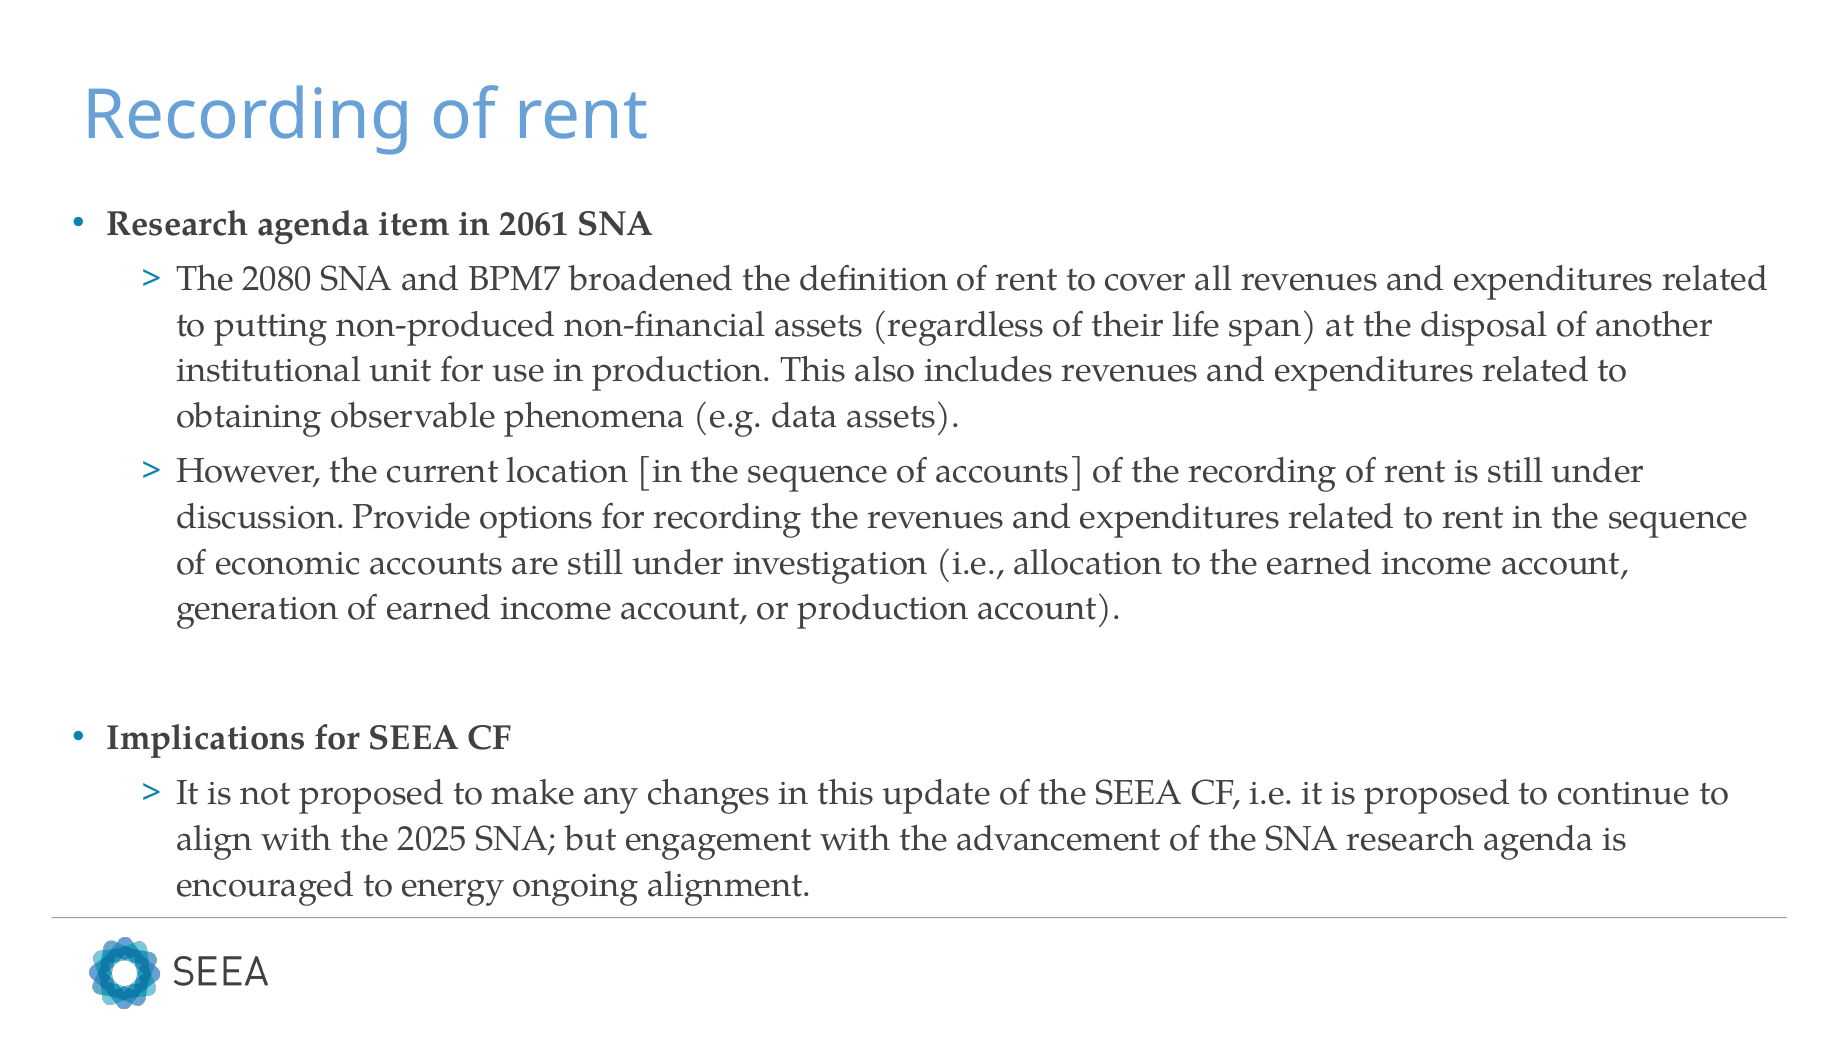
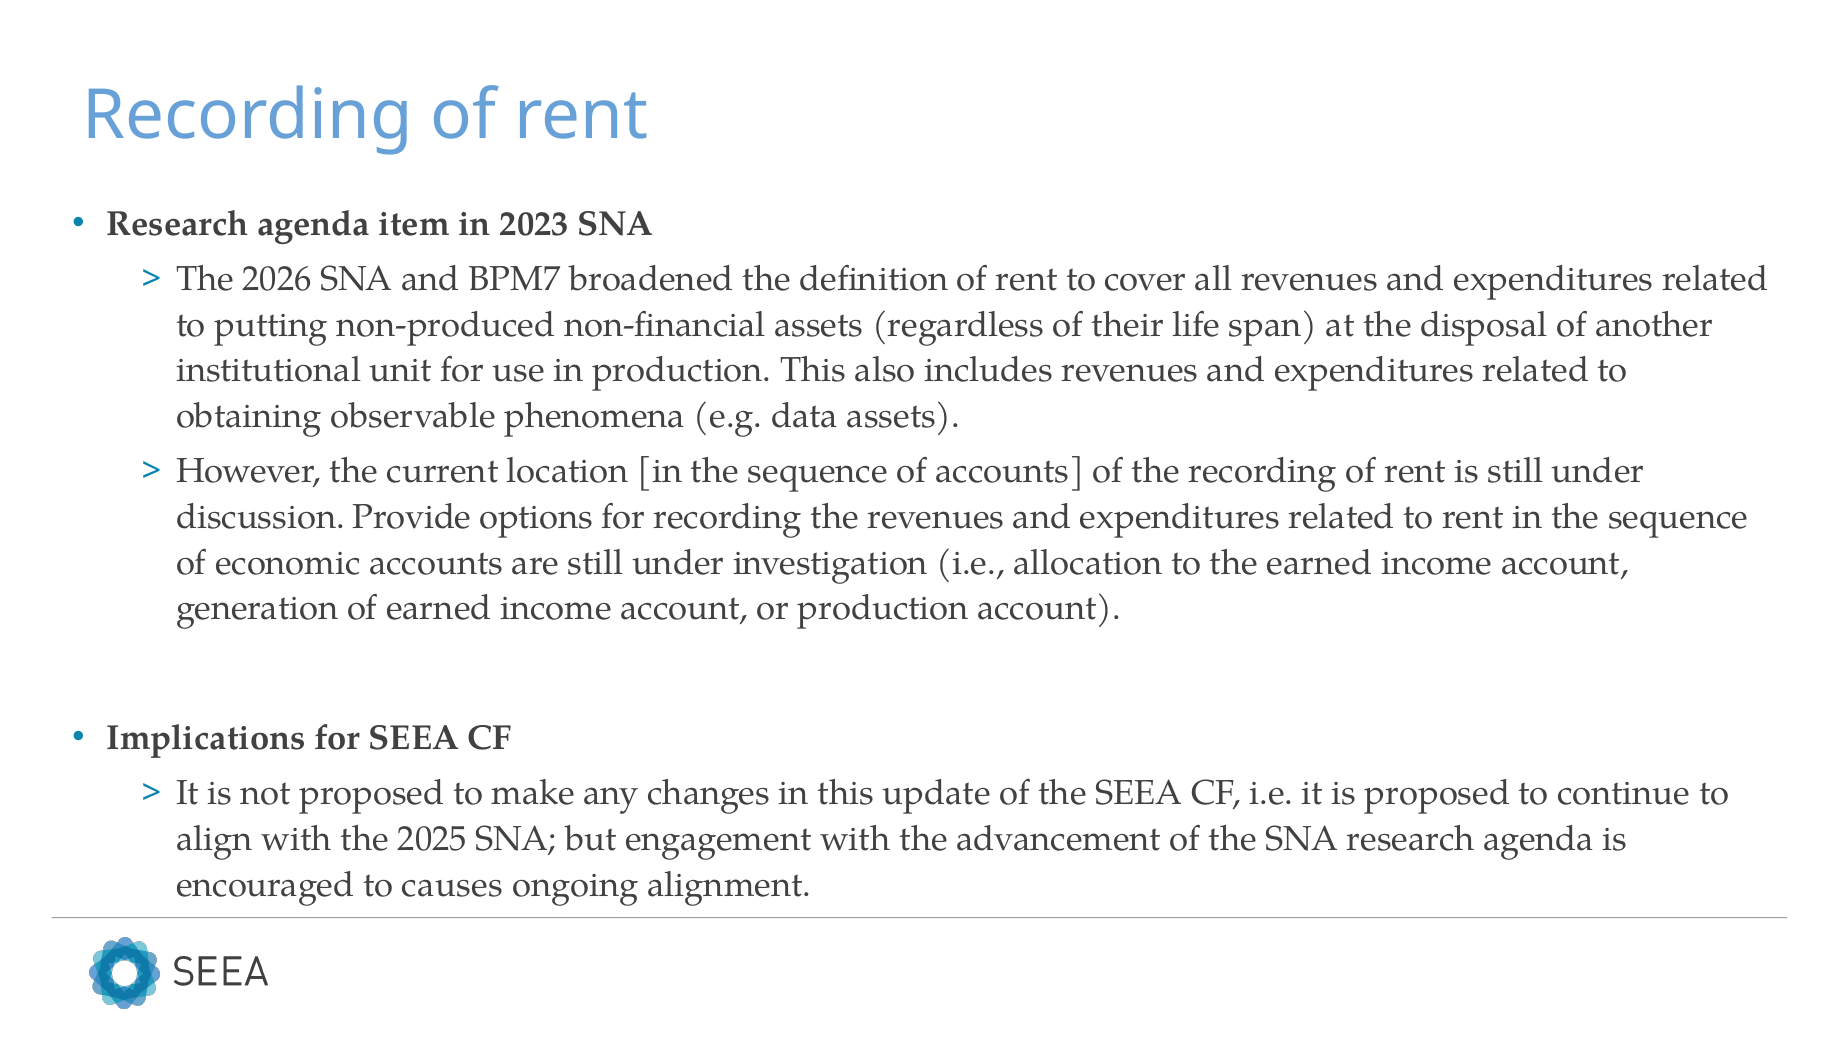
2061: 2061 -> 2023 (534, 224)
2080: 2080 -> 2026 (277, 279)
energy: energy -> causes (453, 885)
